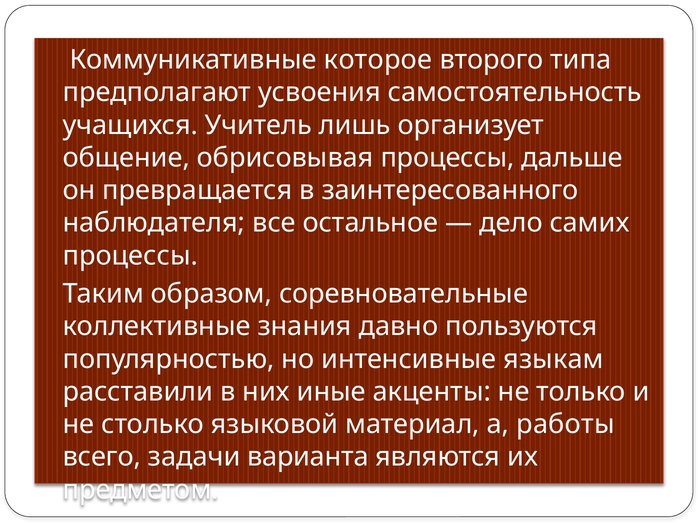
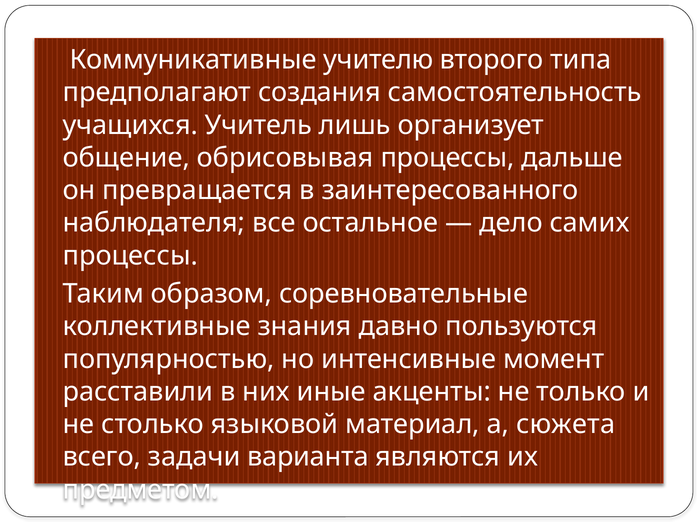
которое: которое -> учителю (378, 60)
усвоения: усвоения -> создания (319, 92)
языкам: языкам -> момент (554, 359)
работы: работы -> сюжета (566, 424)
